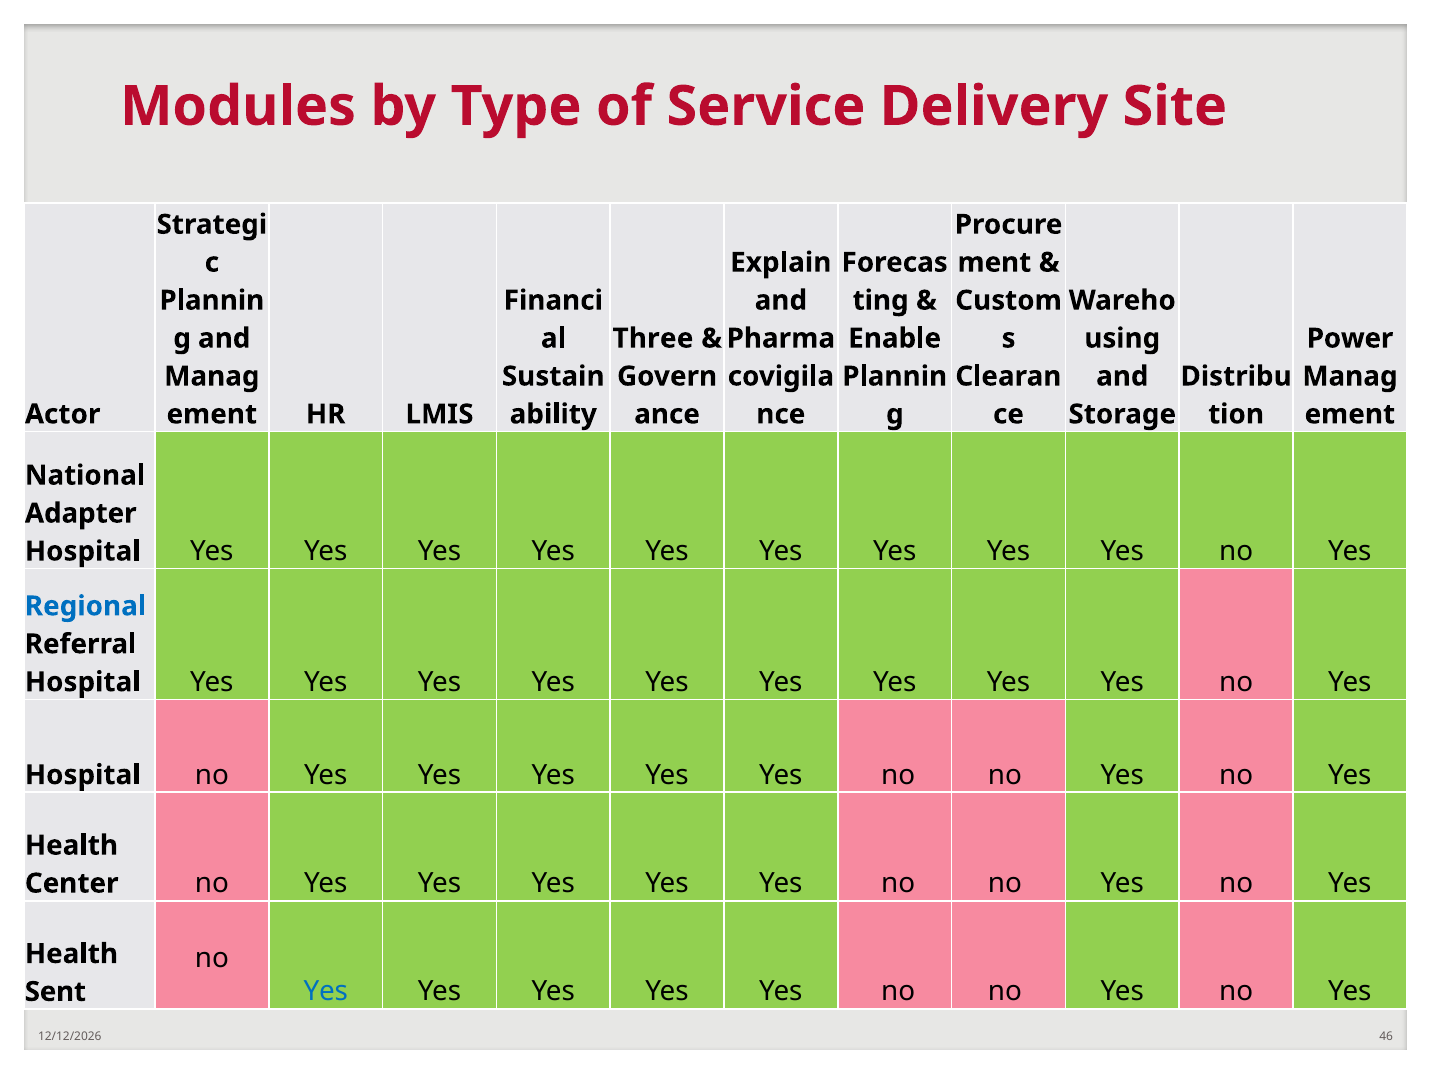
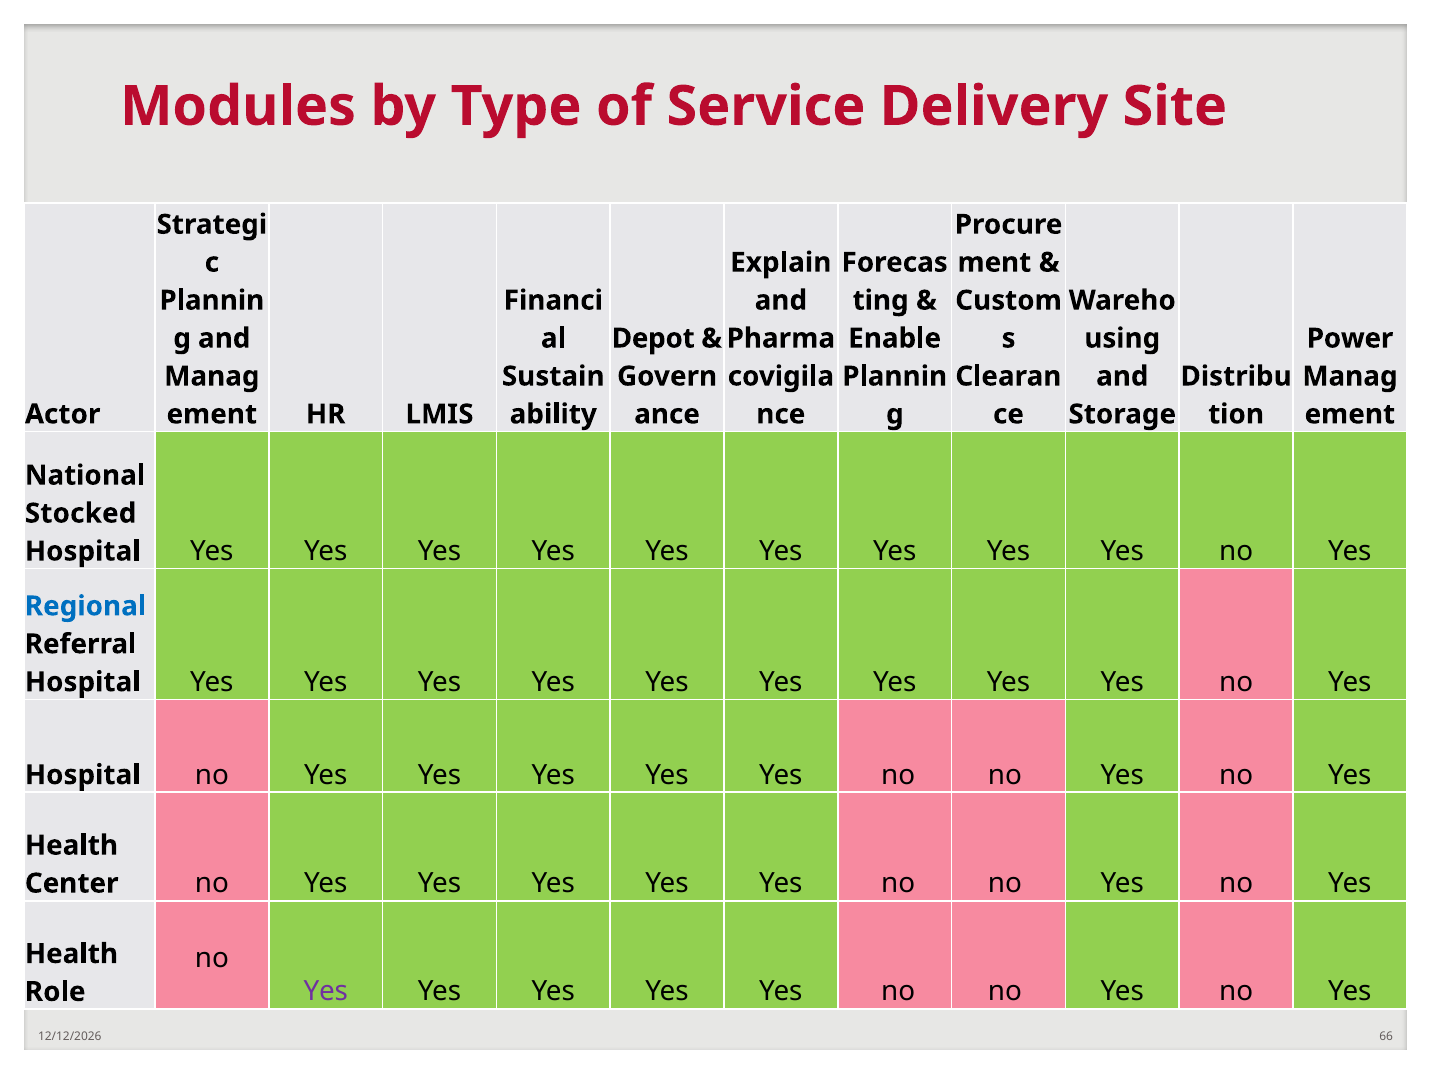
Three: Three -> Depot (653, 338)
Adapter: Adapter -> Stocked (81, 513)
Yes colour: blue -> purple (326, 991)
Sent: Sent -> Role (55, 991)
46: 46 -> 66 (1386, 1036)
